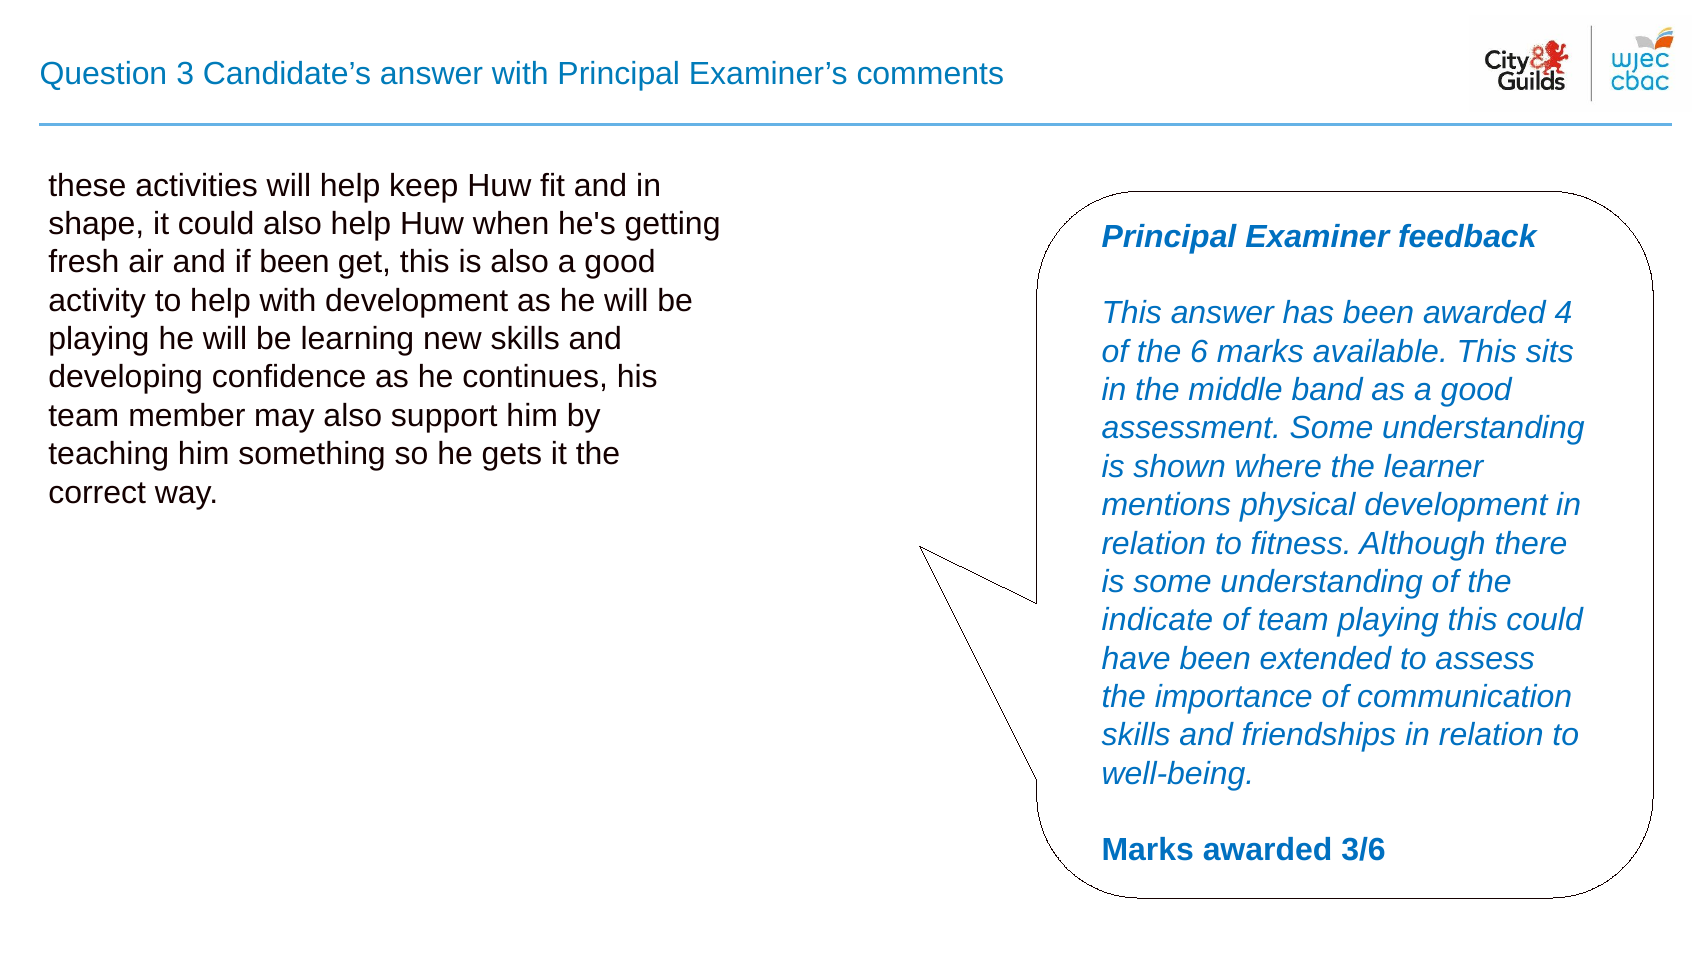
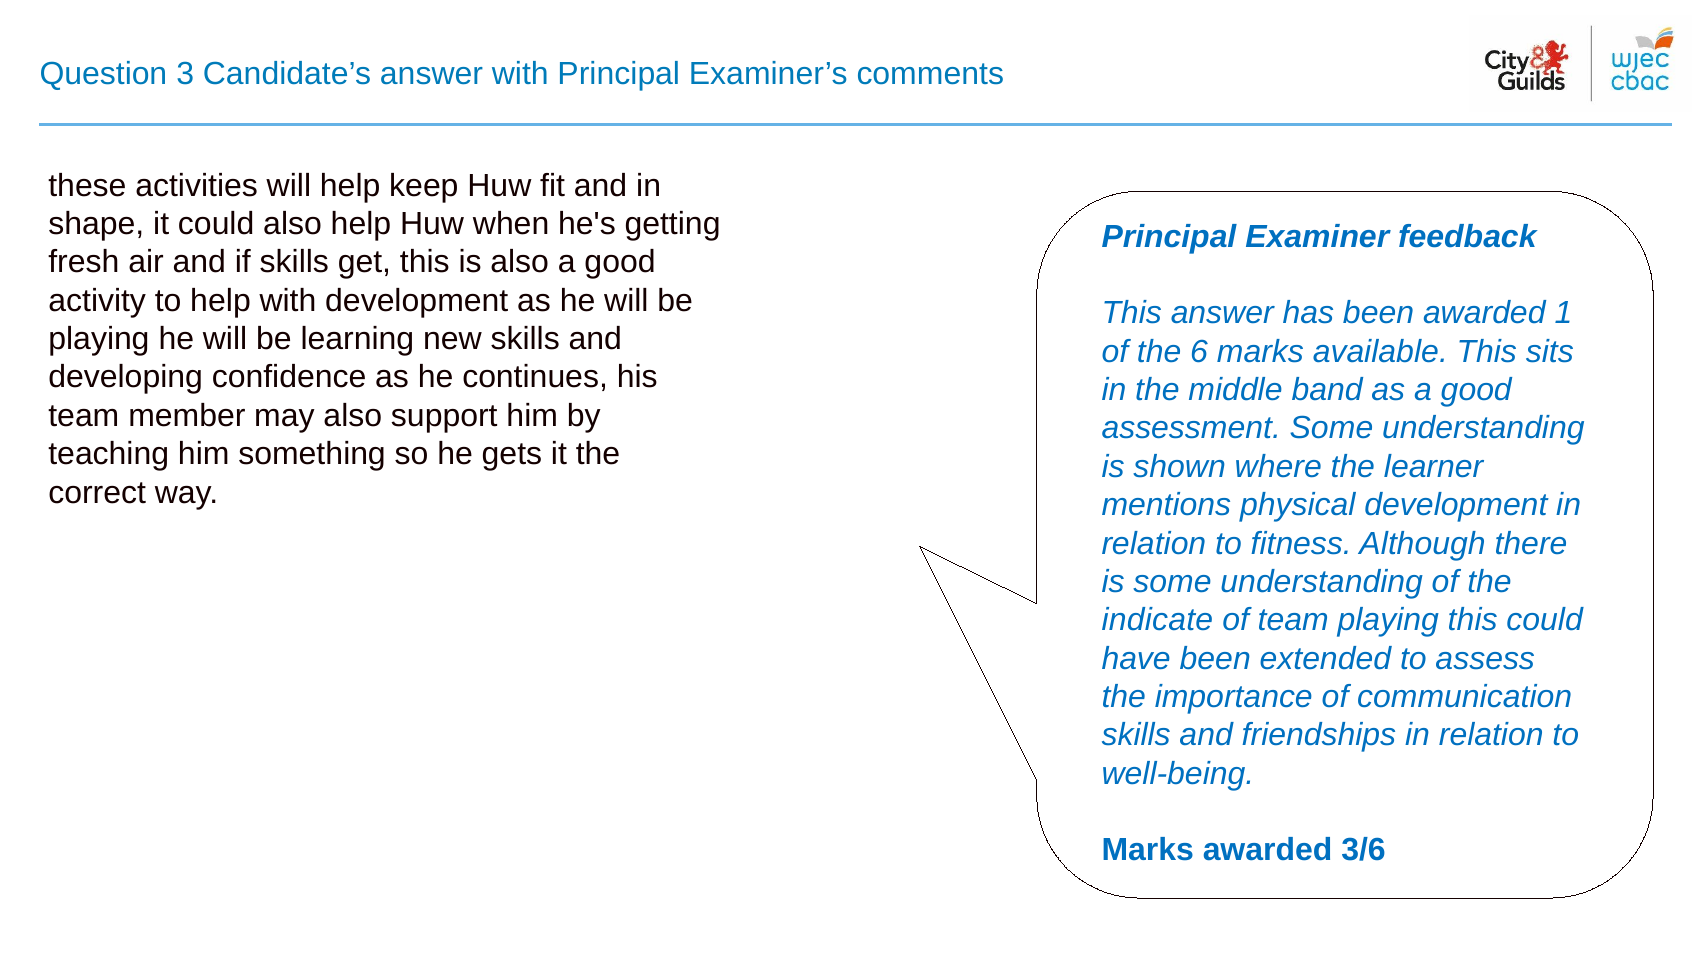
if been: been -> skills (294, 263)
4: 4 -> 1 (1563, 313)
